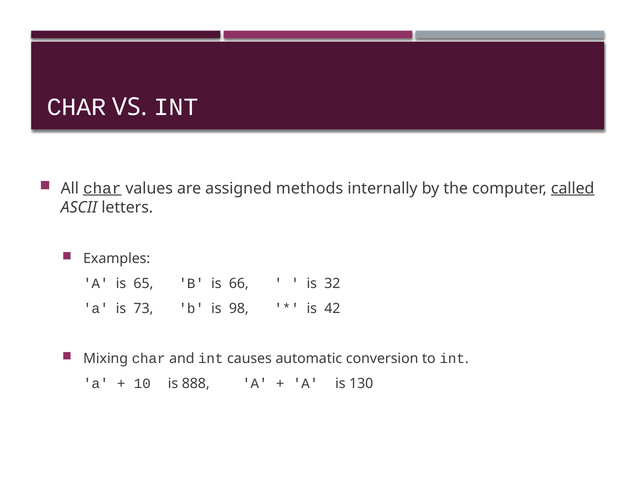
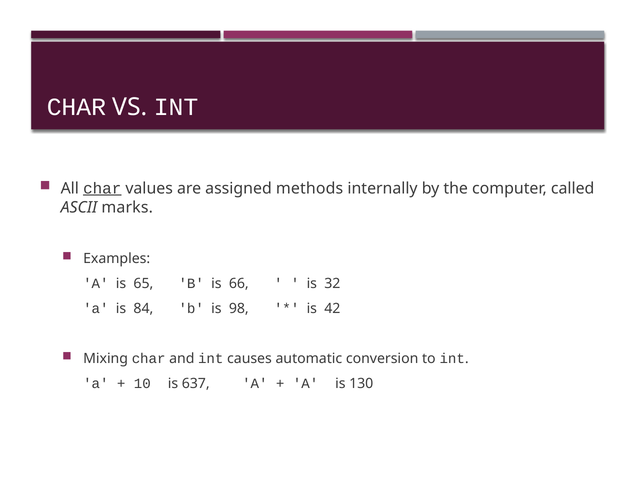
called underline: present -> none (573, 188)
letters: letters -> marks (127, 207)
73: 73 -> 84 (143, 309)
888: 888 -> 637 (196, 384)
